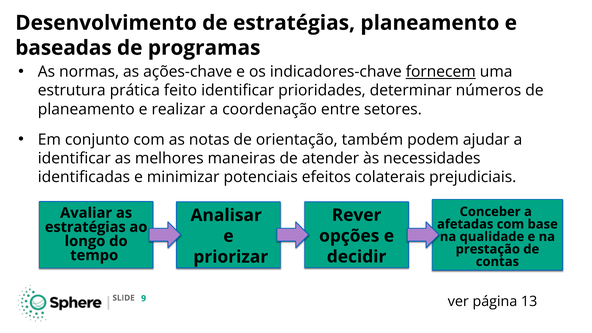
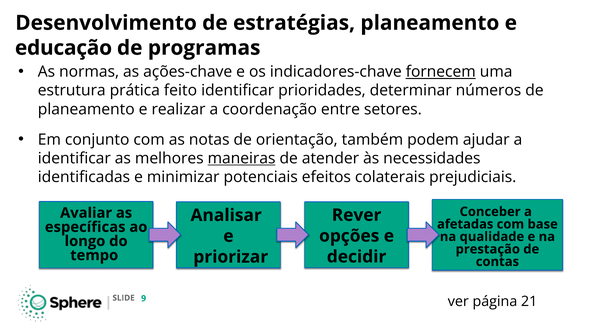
baseadas: baseadas -> educação (64, 48)
maneiras underline: none -> present (242, 158)
estratégias: estratégias -> específicas (85, 227)
13: 13 -> 21 (529, 301)
